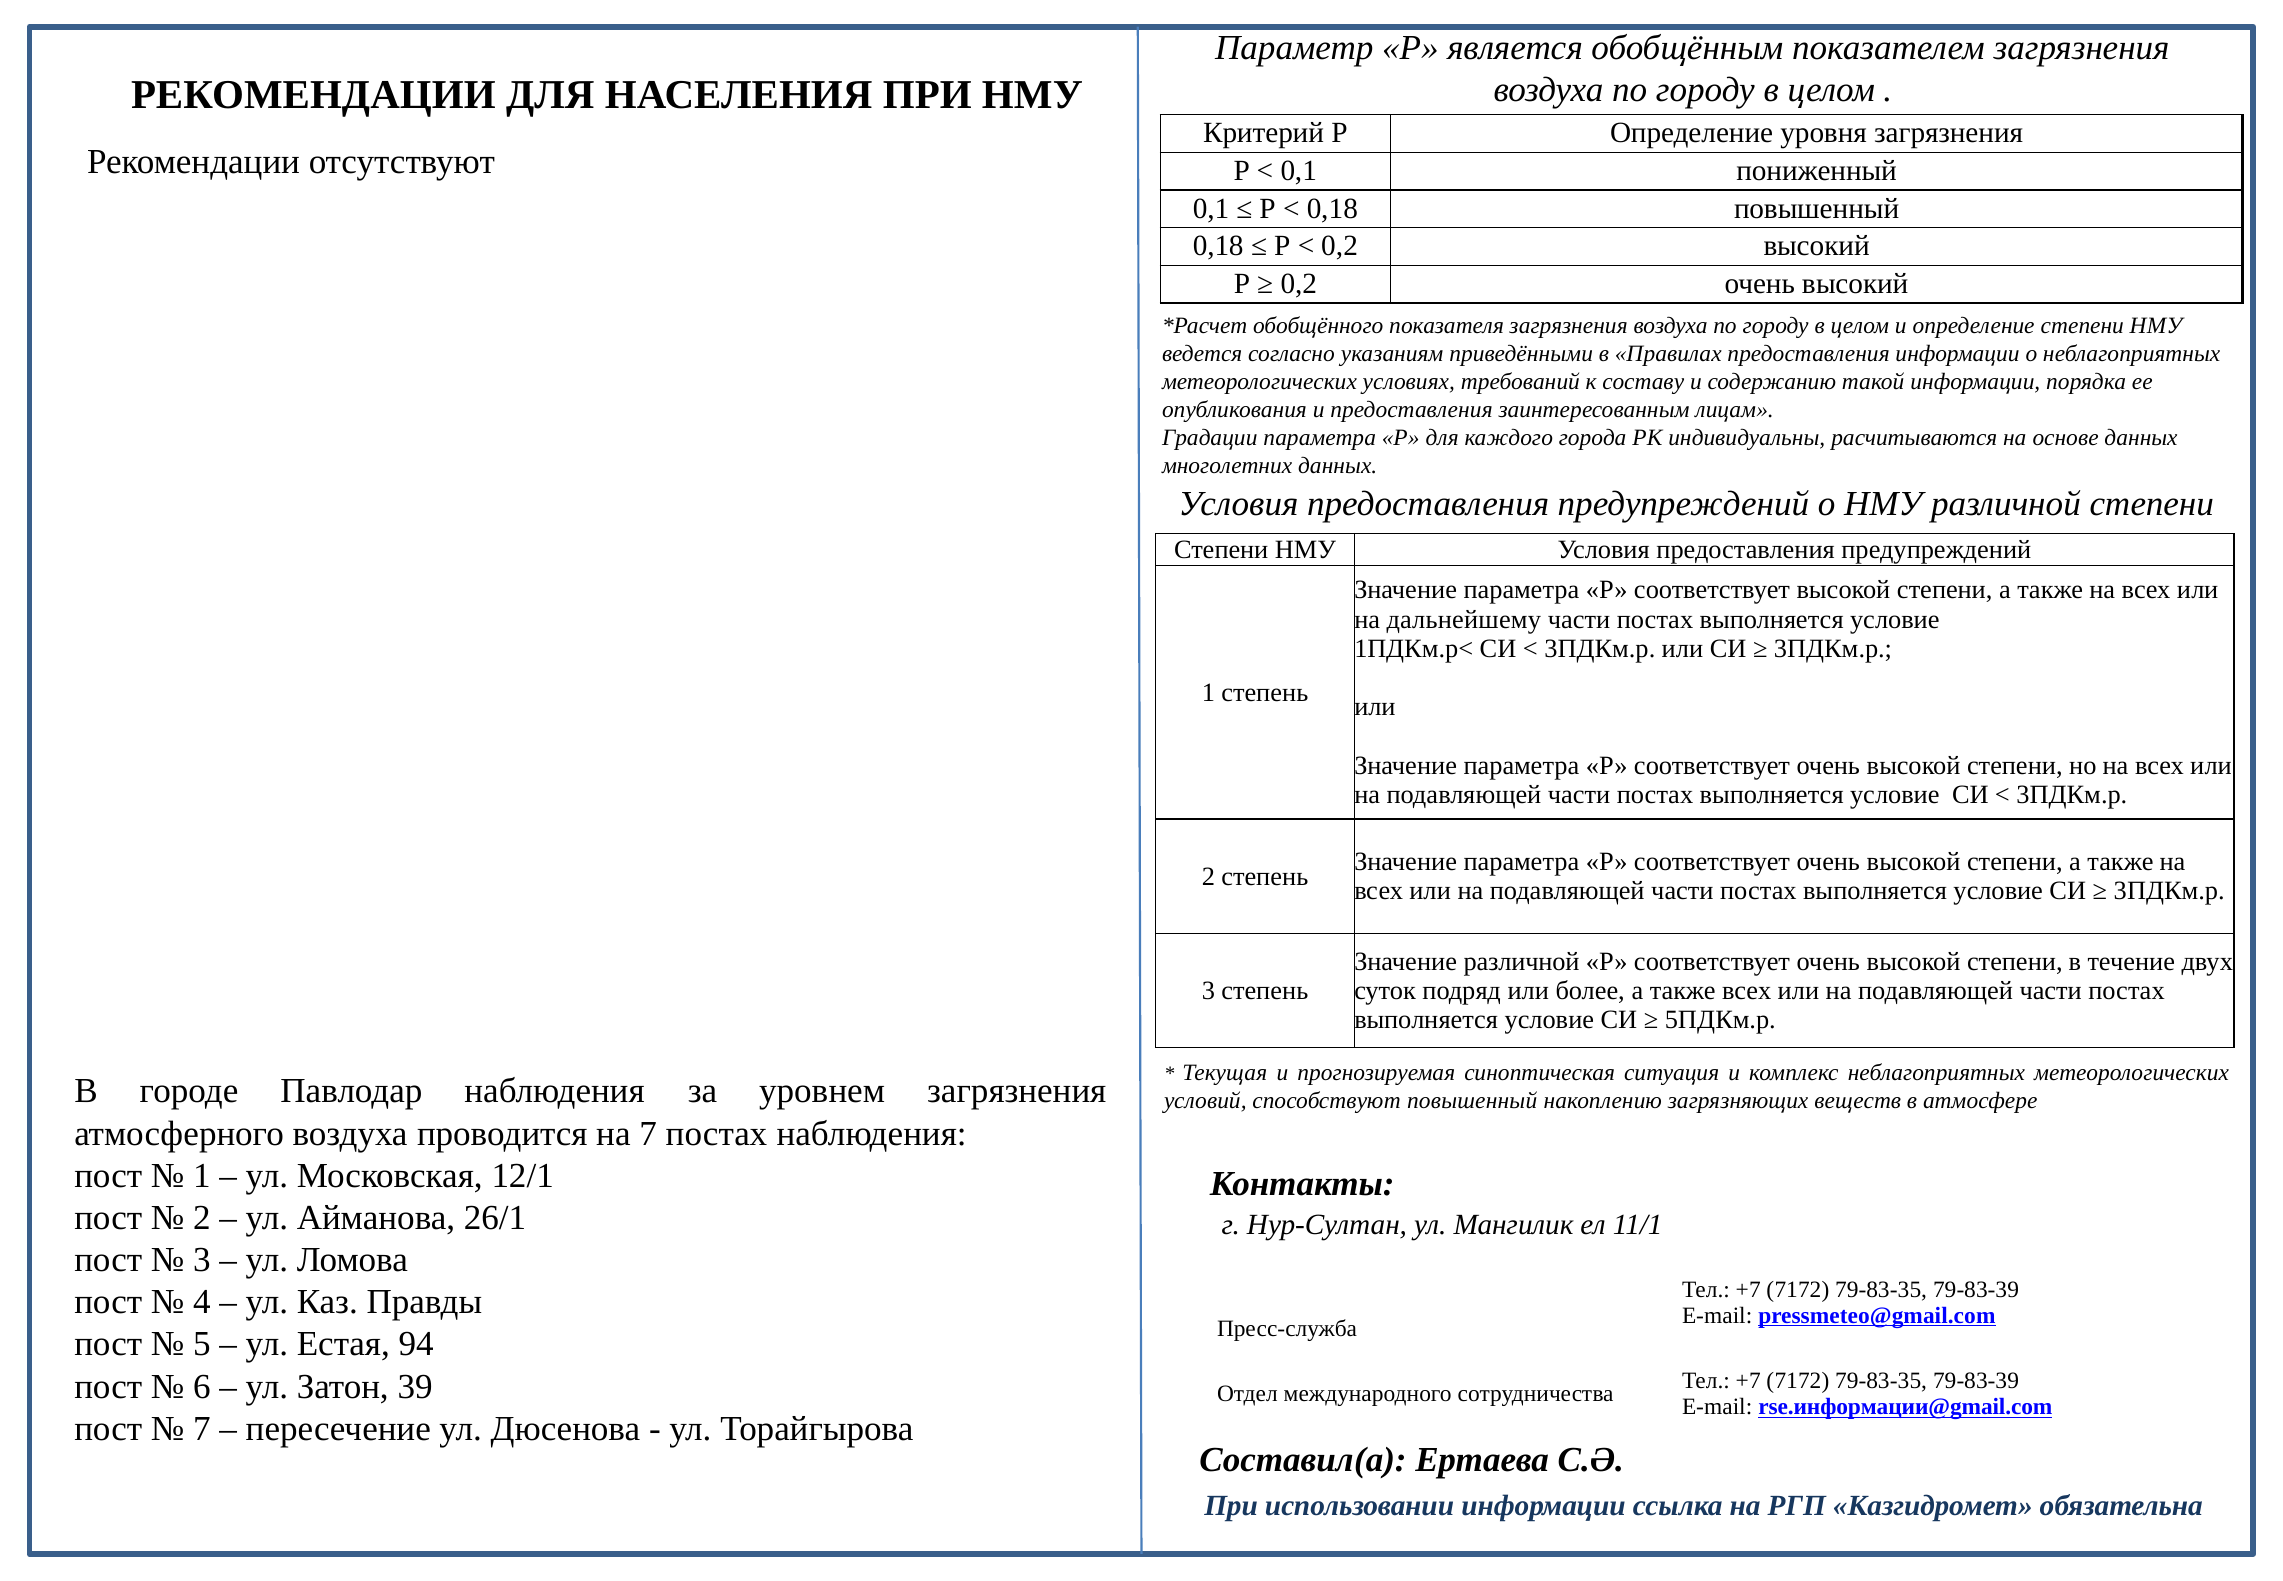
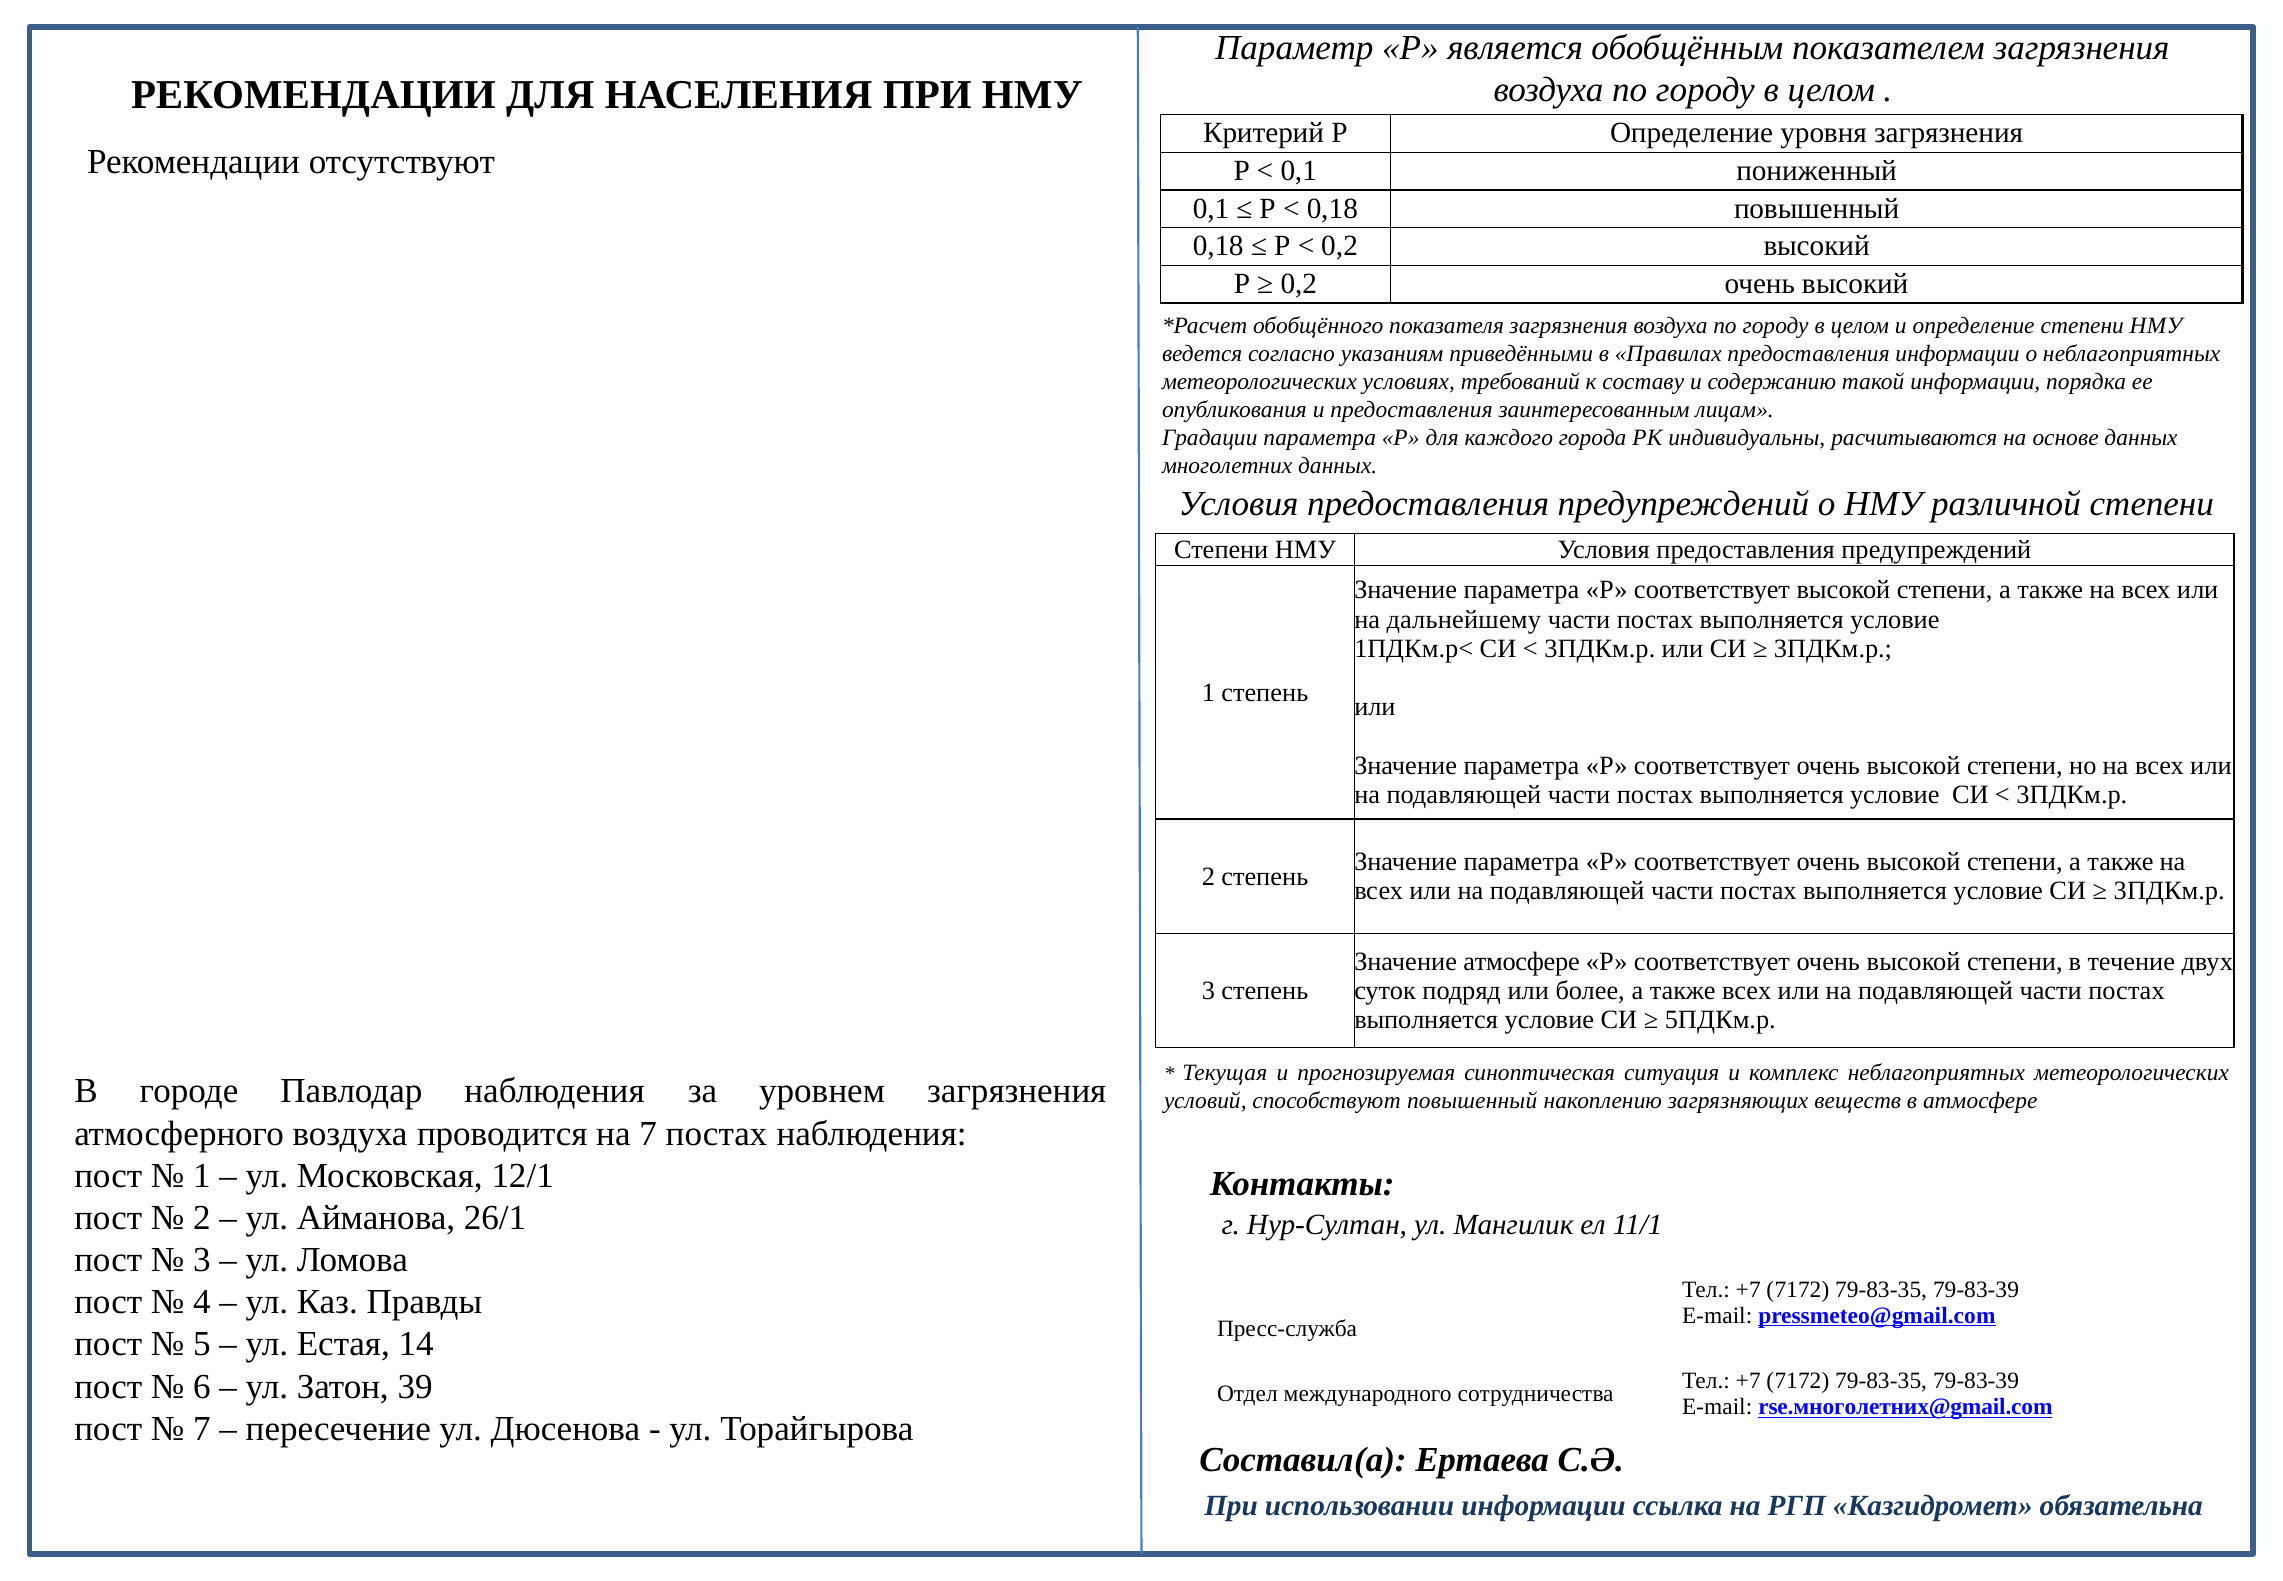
Значение различной: различной -> атмосфере (1522, 961)
94: 94 -> 14 (416, 1344)
rse.информации@gmail.com: rse.информации@gmail.com -> rse.многолетних@gmail.com (1905, 1406)
